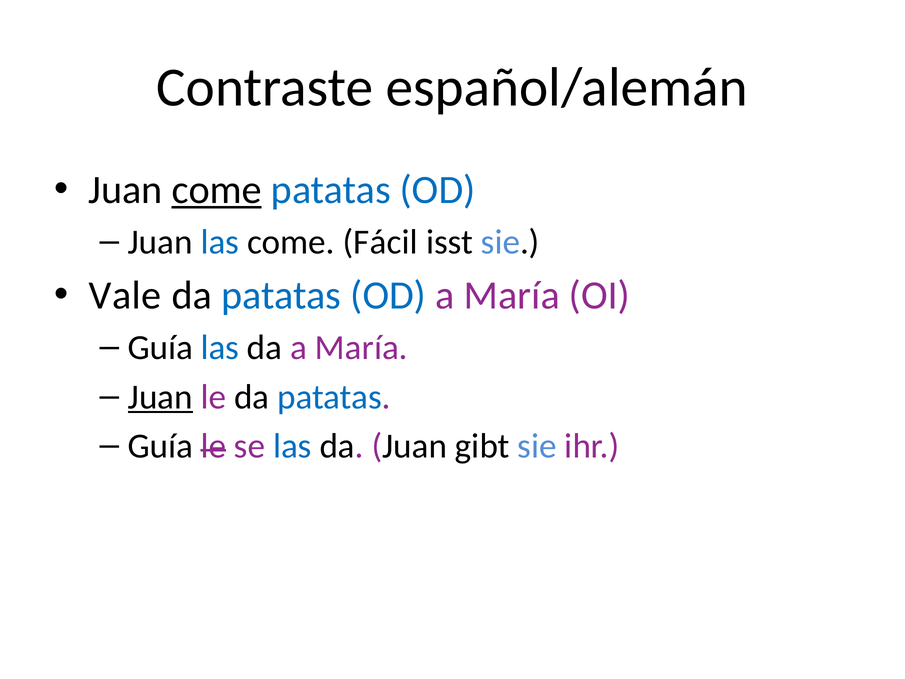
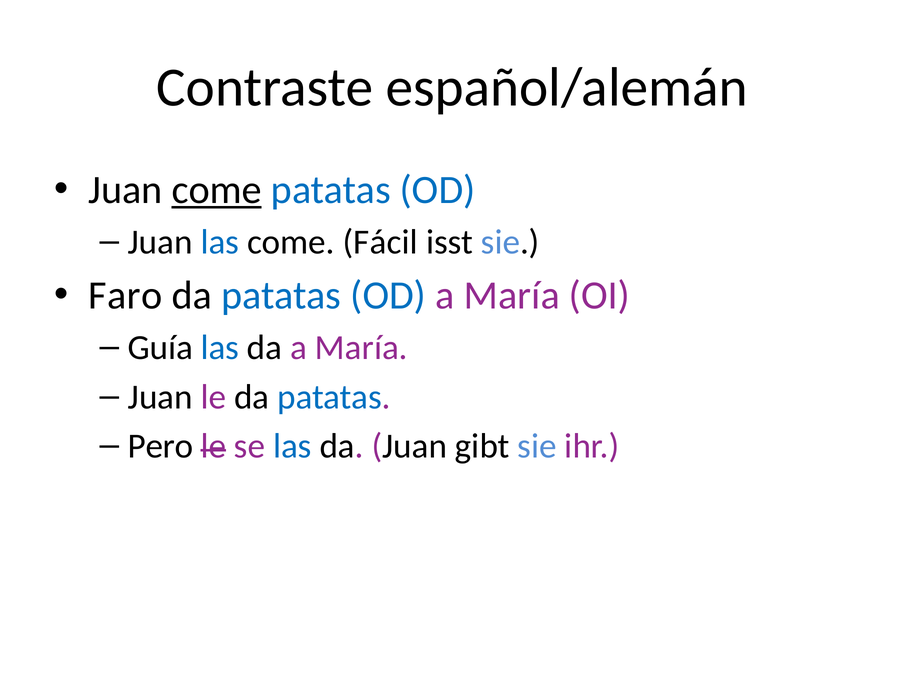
Vale: Vale -> Faro (125, 295)
Juan underline: present -> none (160, 397)
Guía: Guía -> Pero (160, 446)
